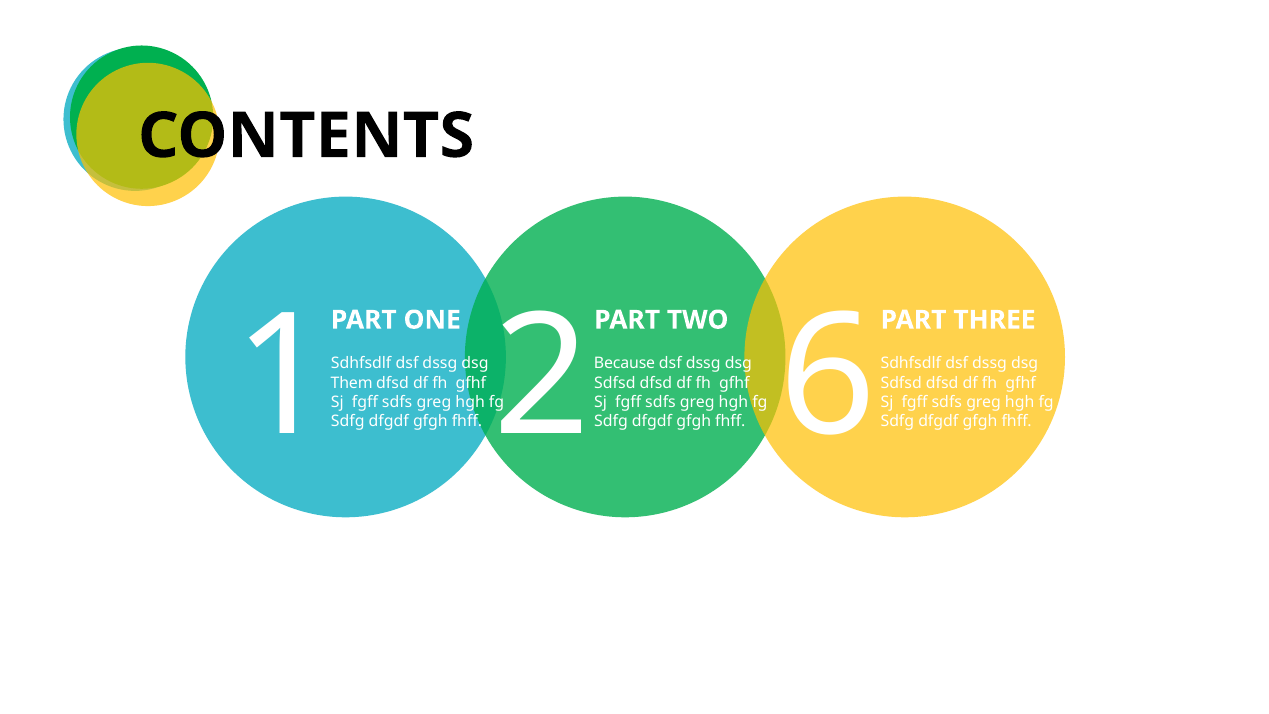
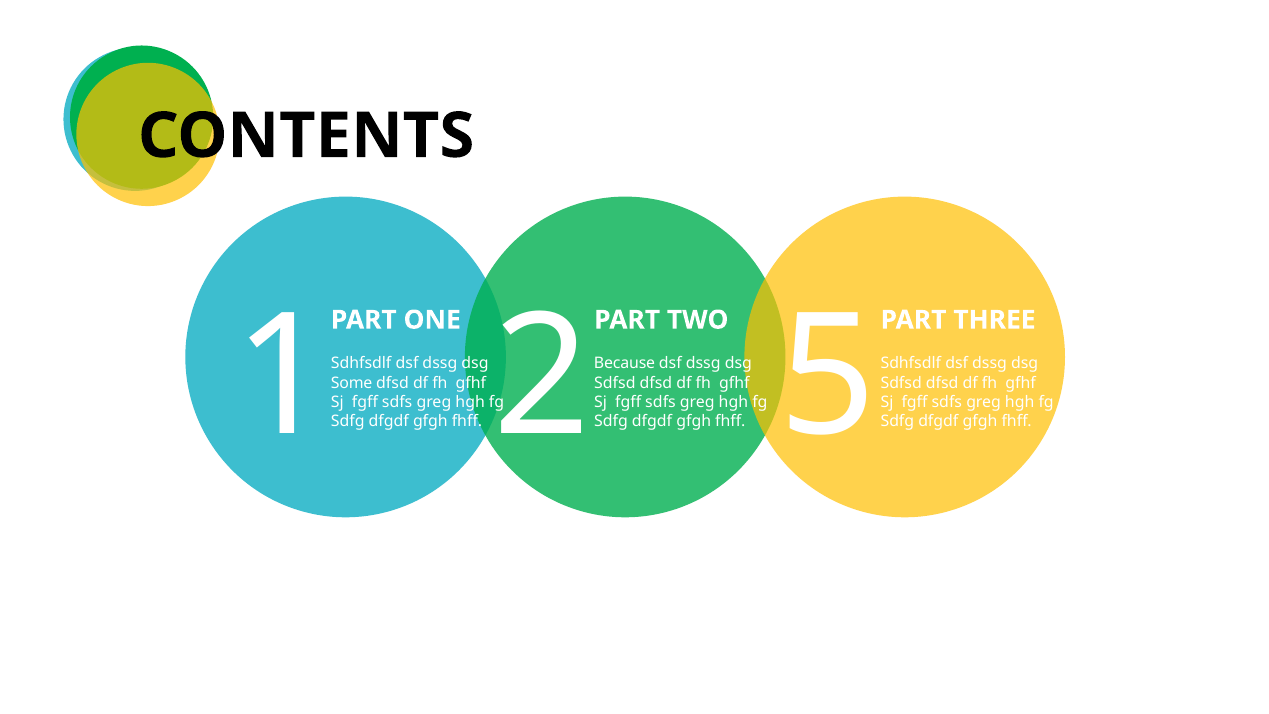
6: 6 -> 5 (827, 377)
Them: Them -> Some (352, 383)
